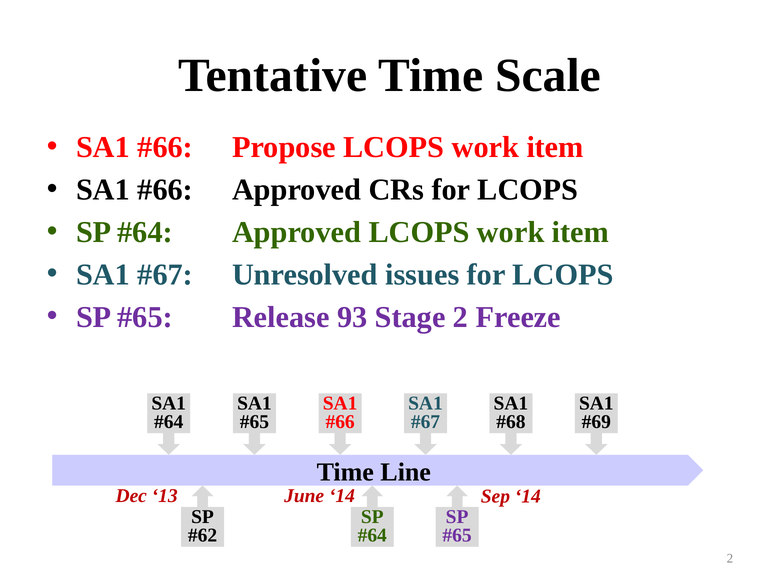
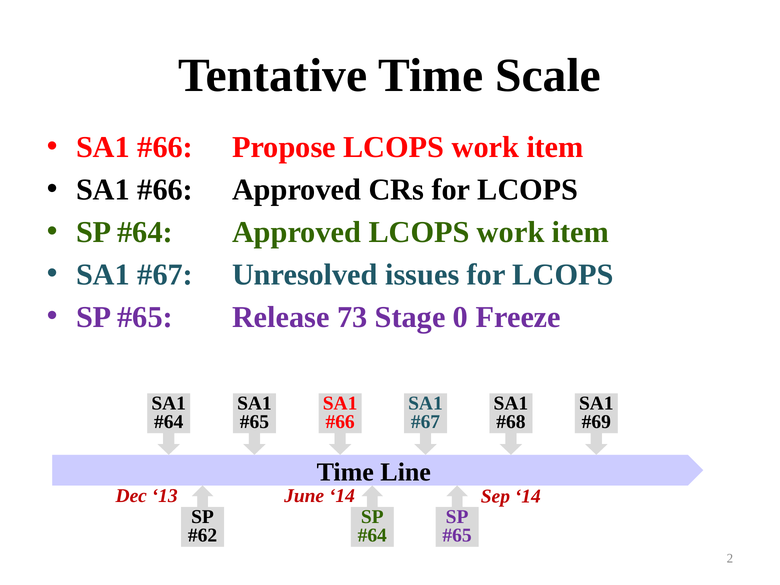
93: 93 -> 73 (352, 317)
Stage 2: 2 -> 0 (461, 317)
